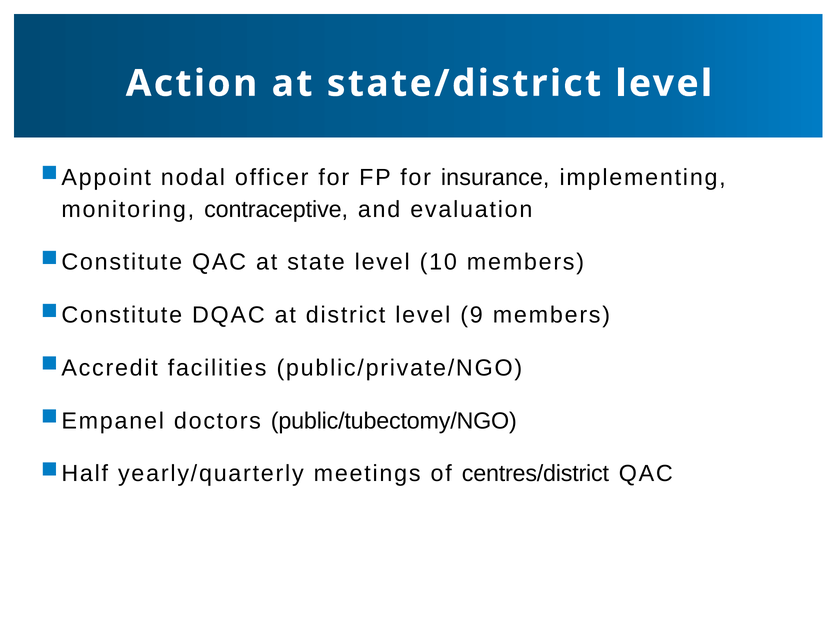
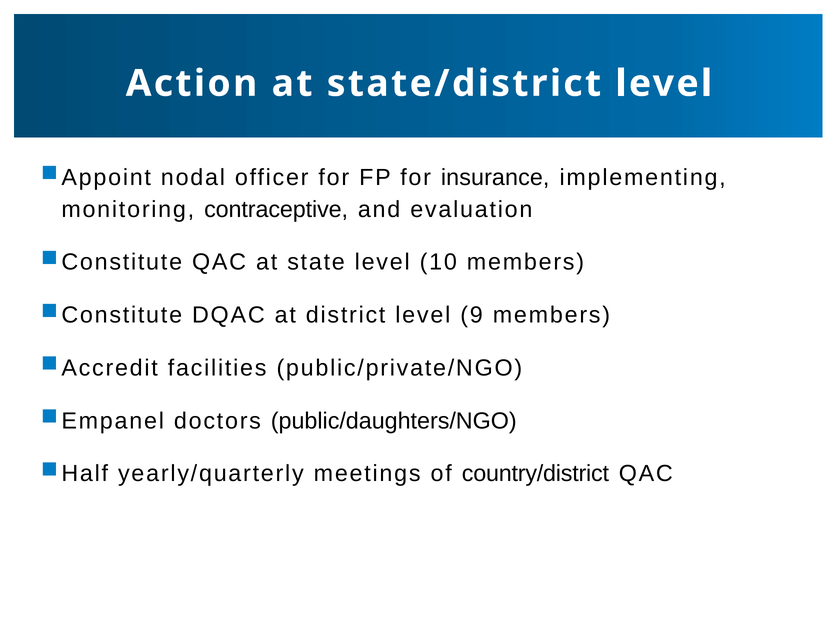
public/tubectomy/NGO: public/tubectomy/NGO -> public/daughters/NGO (394, 421)
centres/district: centres/district -> country/district (535, 474)
